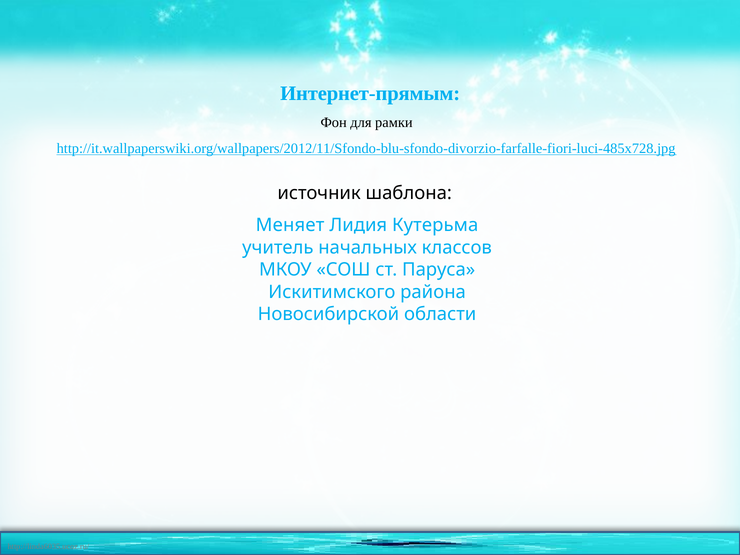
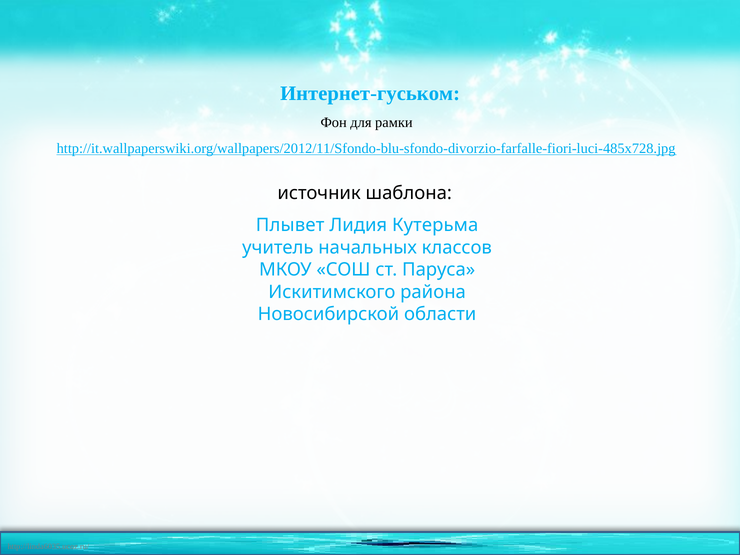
Интернет-прямым: Интернет-прямым -> Интернет-гуськом (370, 93)
Меняет: Меняет -> Плывет (290, 225)
